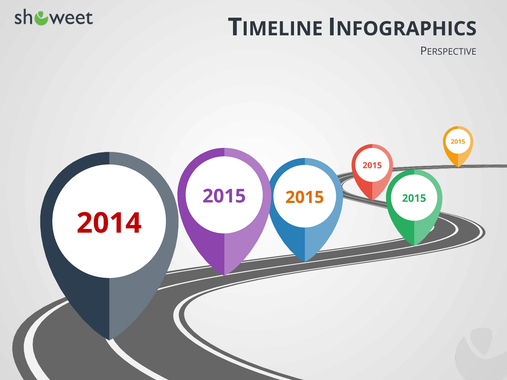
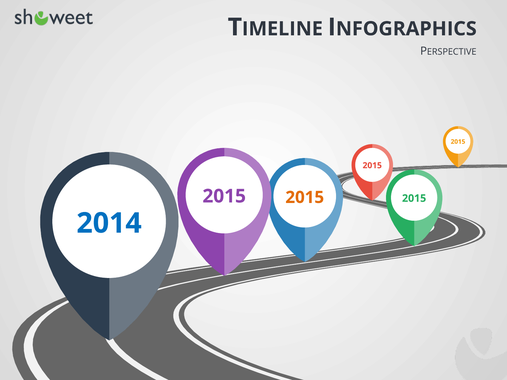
2014 colour: red -> blue (109, 223)
